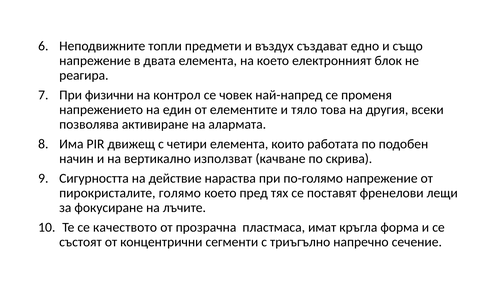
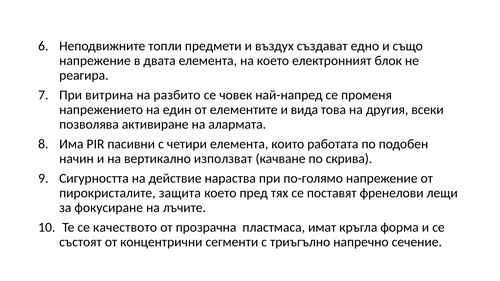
физични: физични -> витрина (109, 95)
контрол: контрол -> разбито (177, 95)
тяло: тяло -> вида (304, 110)
движещ: движещ -> пасивни (131, 144)
голямо: голямо -> защита (180, 193)
